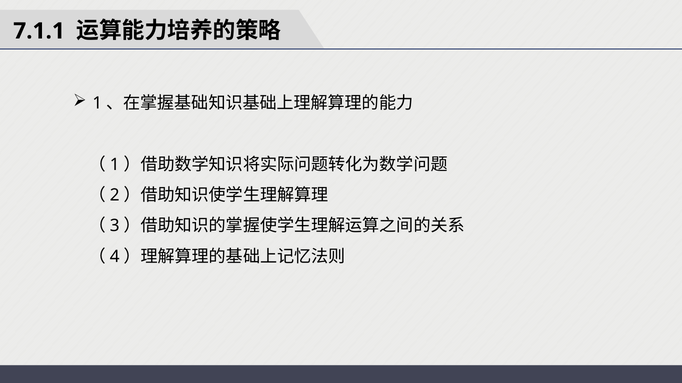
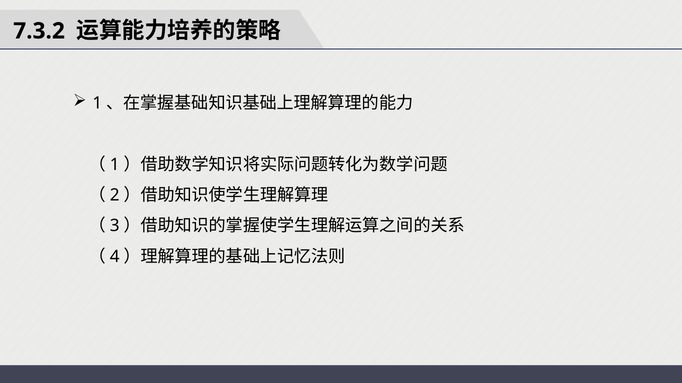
7.1.1: 7.1.1 -> 7.3.2 (39, 31)
